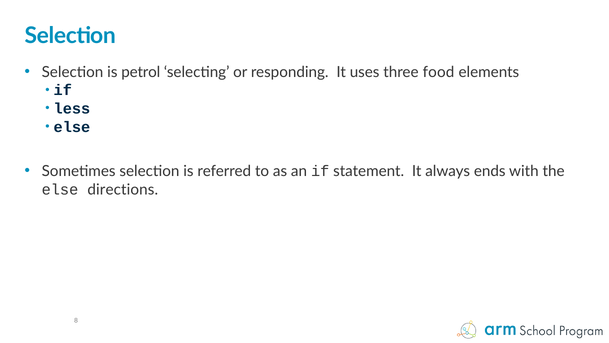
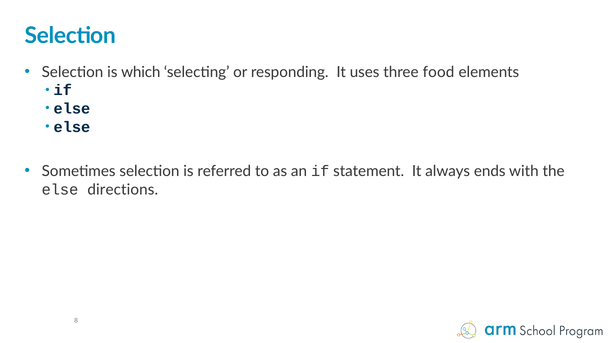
petrol: petrol -> which (141, 72)
less: less -> else (72, 109)
